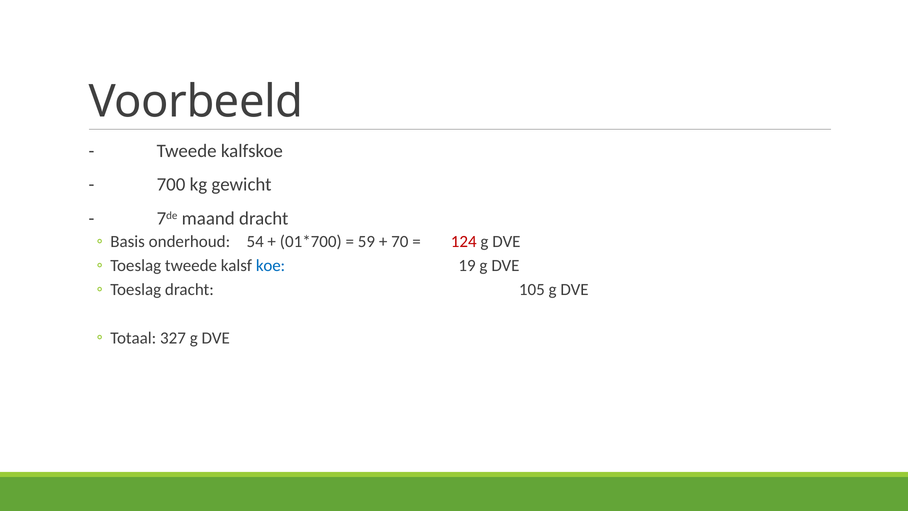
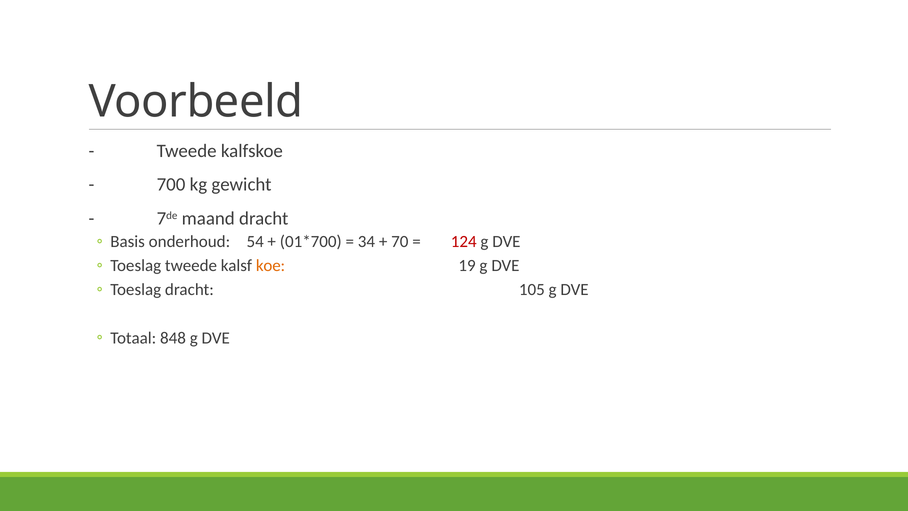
59: 59 -> 34 (366, 242)
koe colour: blue -> orange (271, 266)
327: 327 -> 848 (173, 338)
